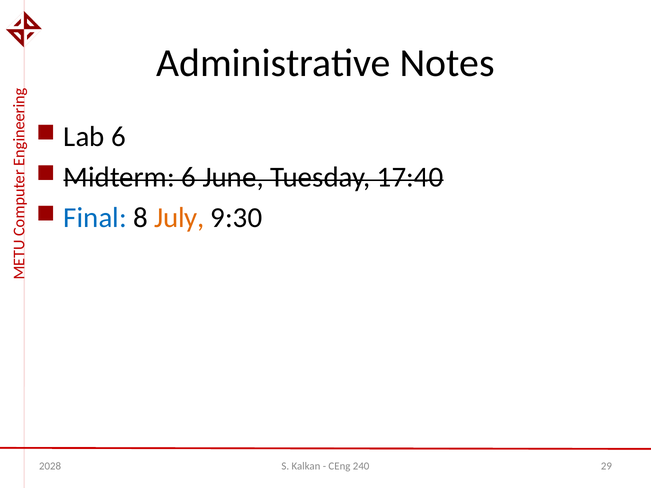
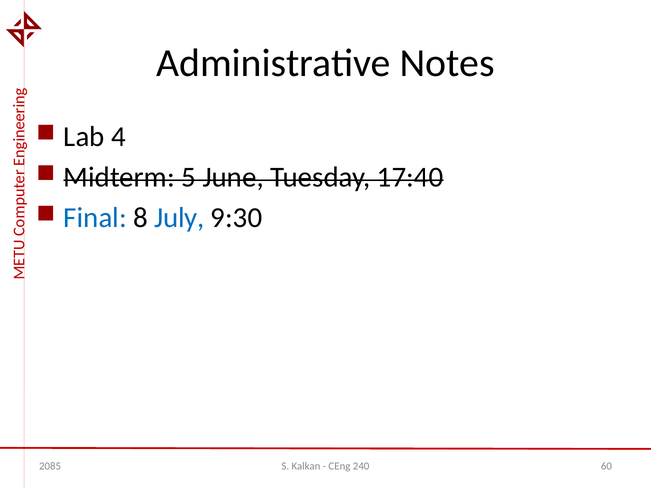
Lab 6: 6 -> 4 (119, 137)
Midterm 6: 6 -> 5 (189, 177)
July colour: orange -> blue (179, 218)
2028: 2028 -> 2085 (50, 466)
29: 29 -> 60 (606, 466)
